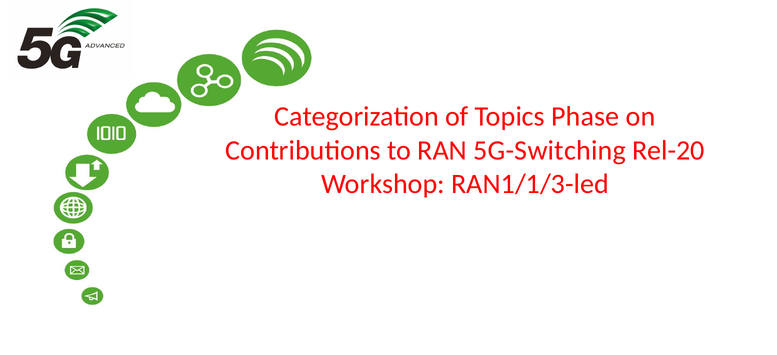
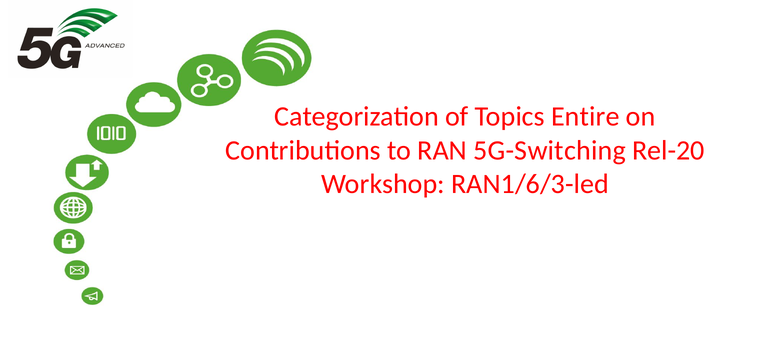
Phase: Phase -> Entire (585, 117)
RAN1/1/3-led: RAN1/1/3-led -> RAN1/6/3-led (530, 184)
